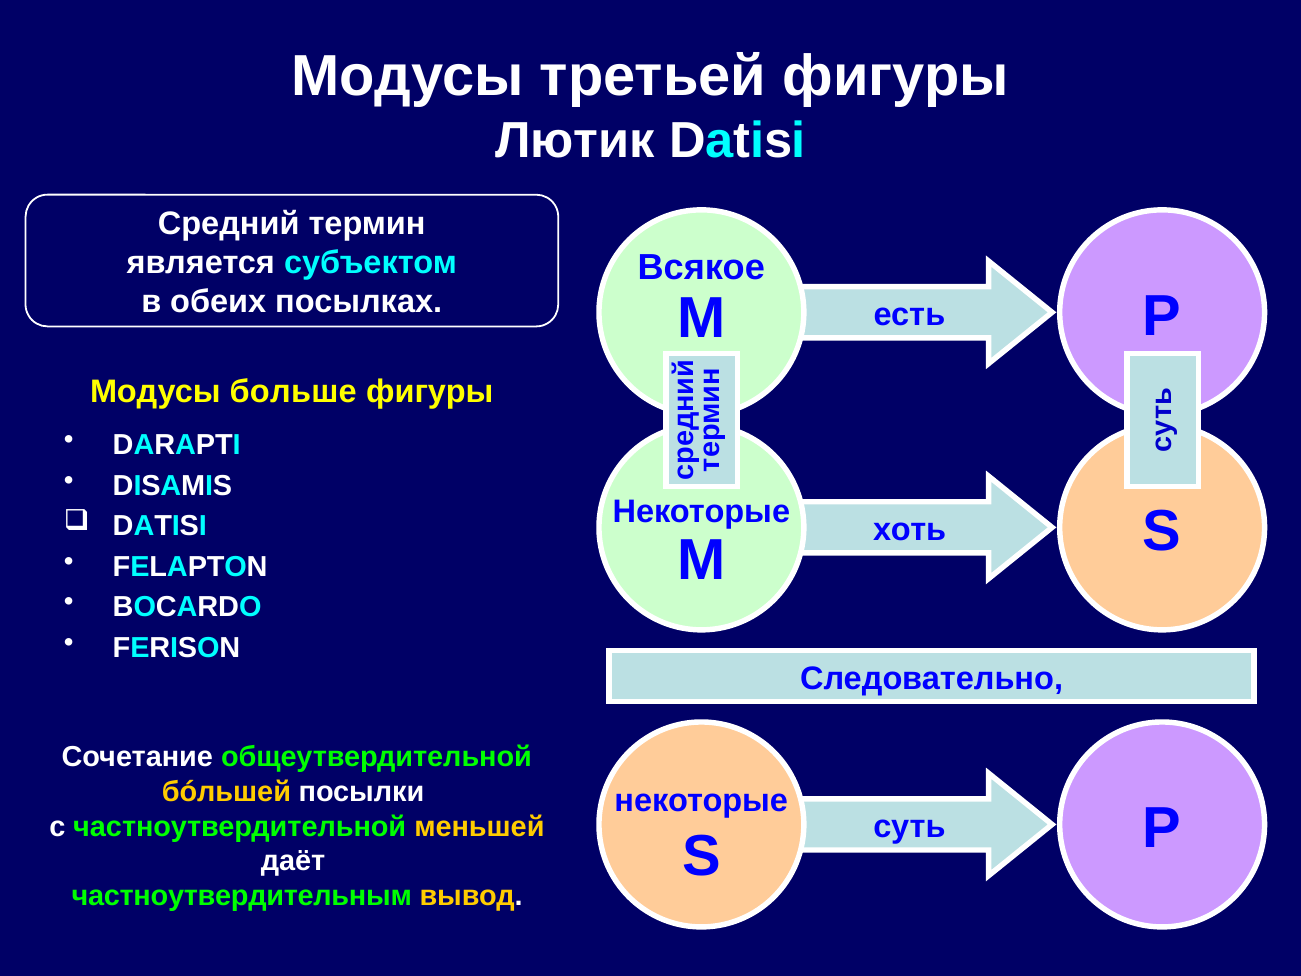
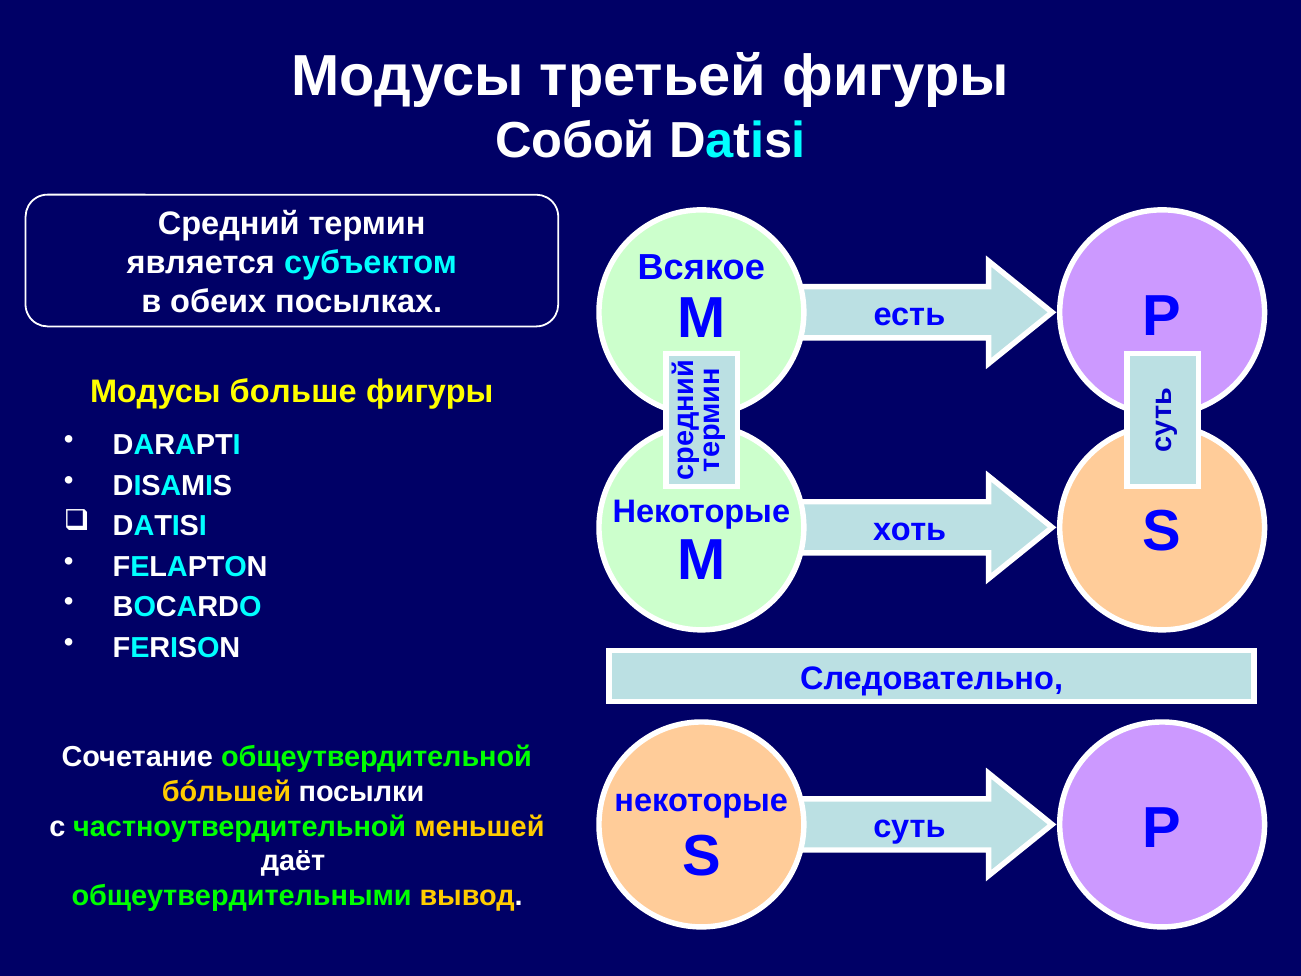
Лютик: Лютик -> Собой (575, 141)
частноутвердительным: частноутвердительным -> общеутвердительными (242, 896)
